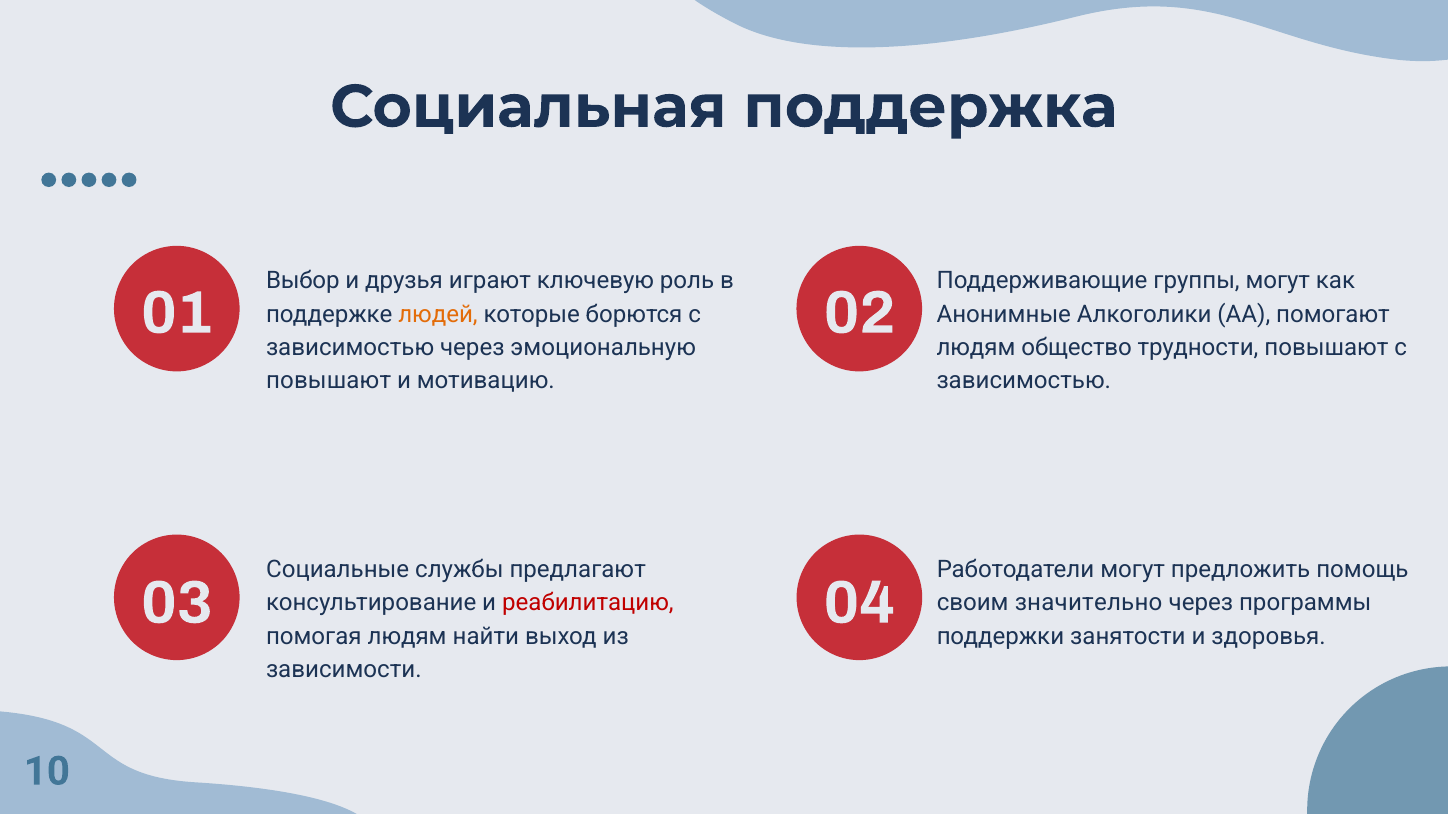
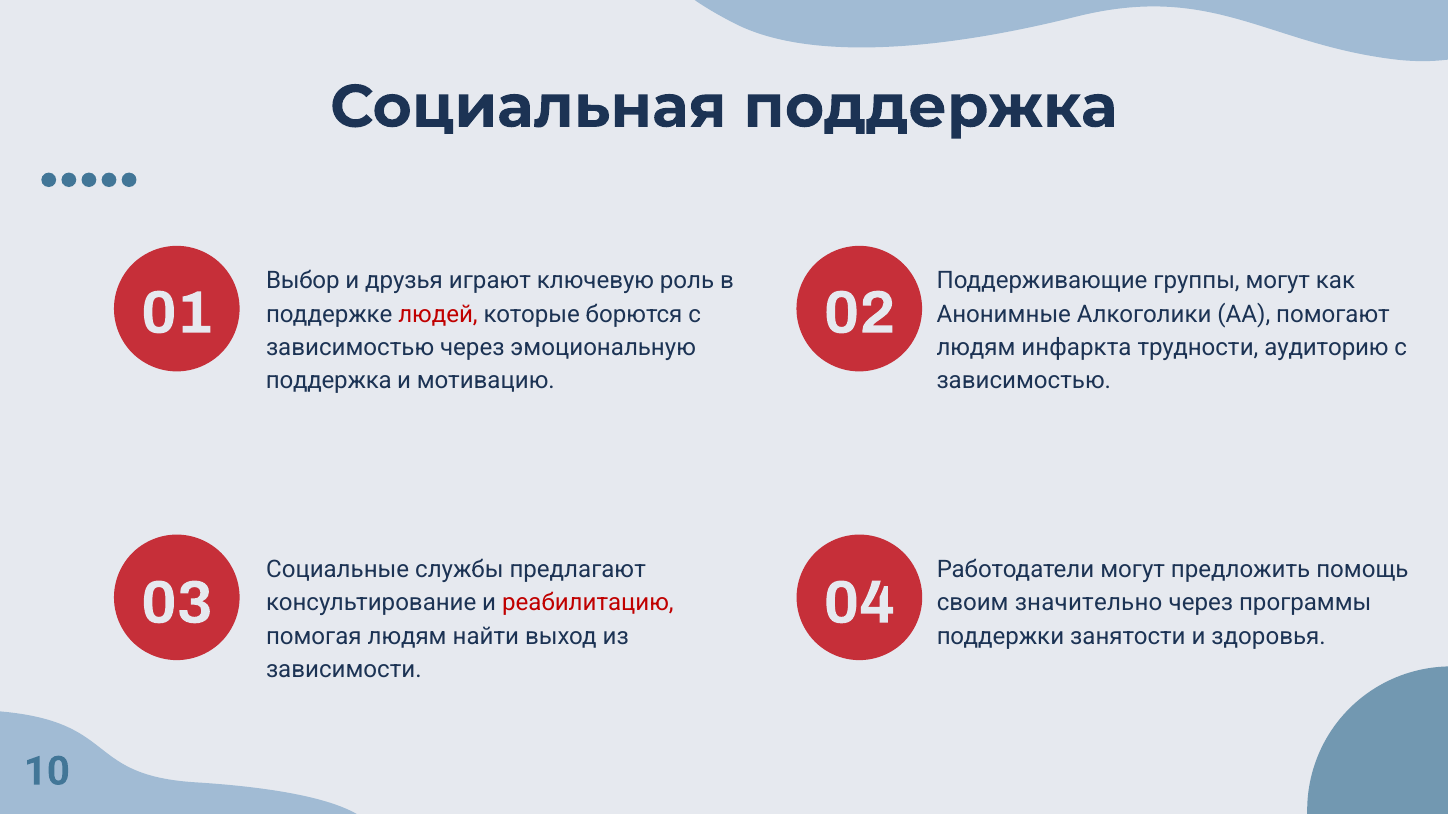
людей colour: orange -> red (438, 314)
общество: общество -> инфаркта (1077, 348)
трудности повышают: повышают -> аудиторию (1326, 348)
повышают: повышают -> поддержка (329, 381)
